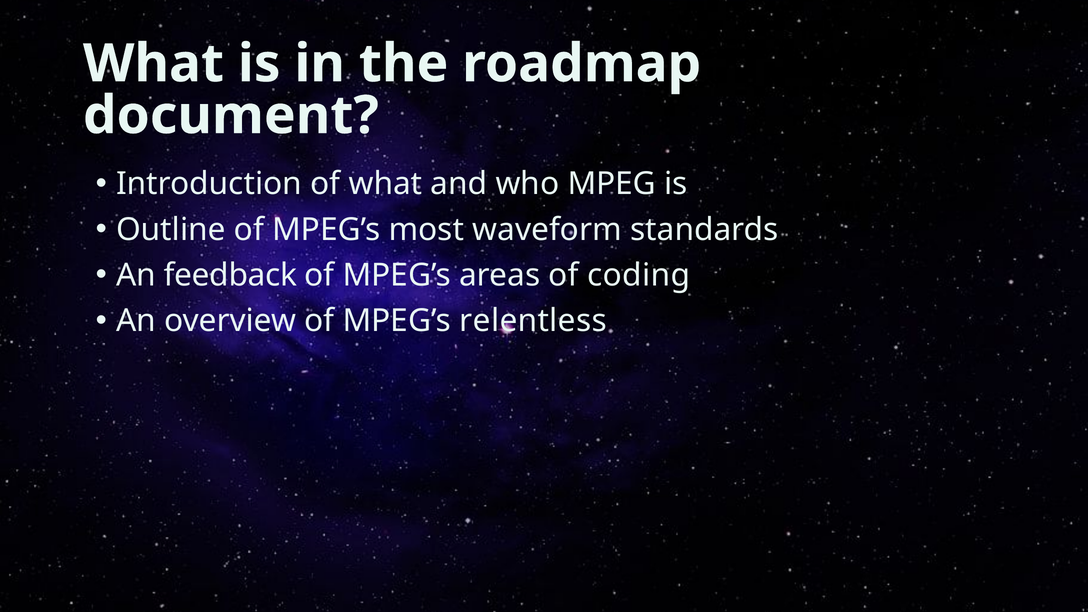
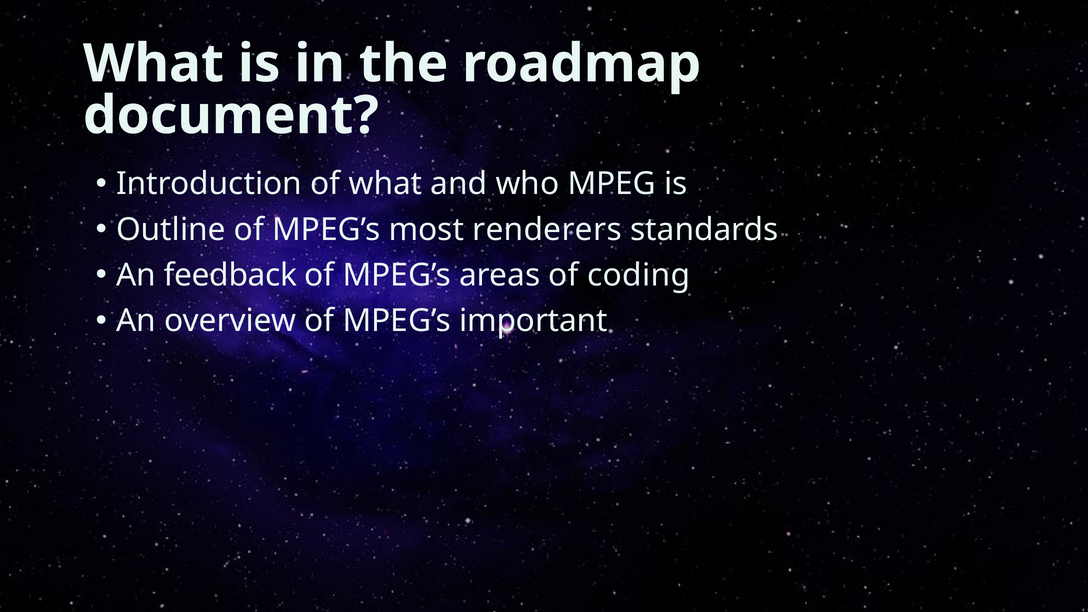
waveform: waveform -> renderers (547, 230)
relentless: relentless -> important (533, 321)
